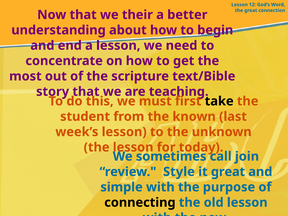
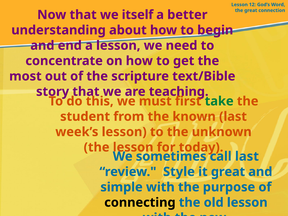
their: their -> itself (137, 15)
take colour: black -> green (219, 101)
call join: join -> last (247, 156)
